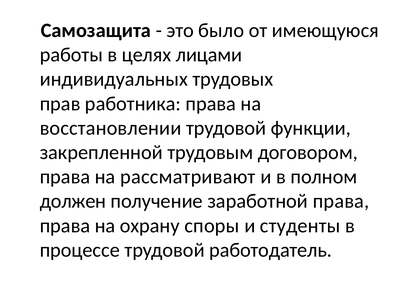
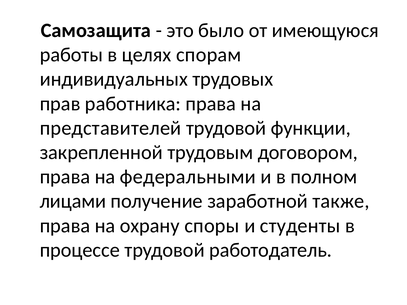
лицами: лицами -> спорам (209, 55)
восстановлении: восстановлении -> представителей (110, 128)
рассматривают: рассматривают -> федеральными (188, 177)
должен: должен -> лицами (73, 201)
заработной права: права -> также (341, 201)
